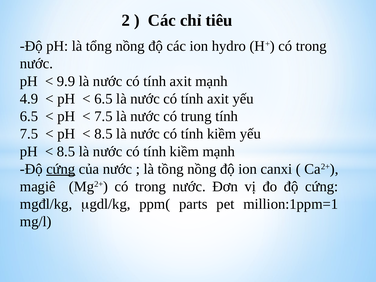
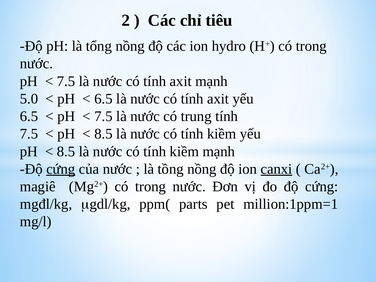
9.9: 9.9 -> 7.5 (66, 81)
4.9: 4.9 -> 5.0 (29, 99)
canxi underline: none -> present (276, 169)
